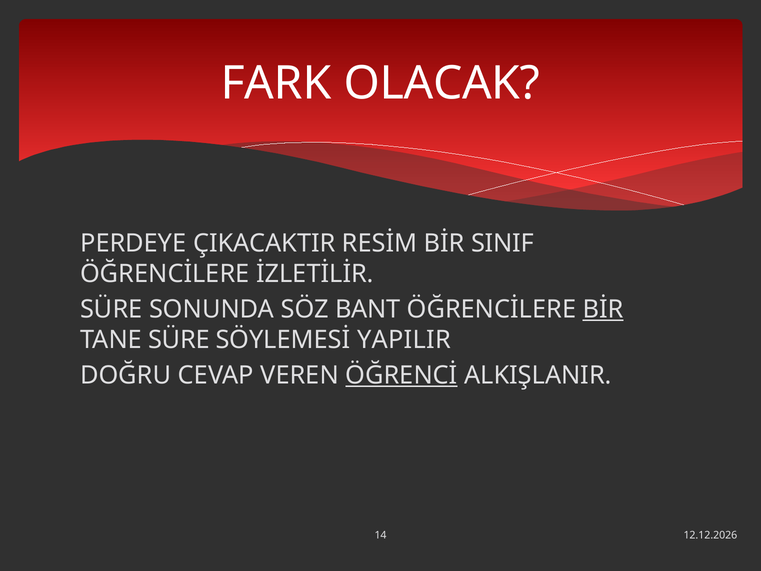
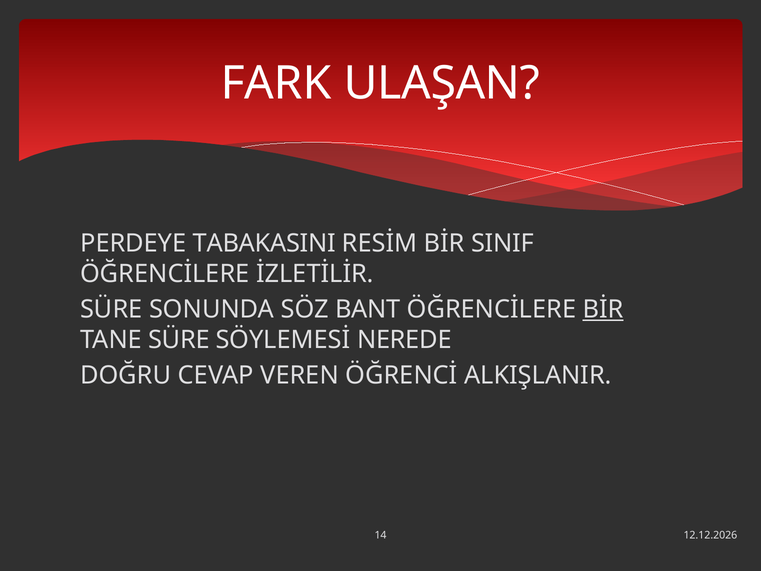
OLACAK: OLACAK -> ULAŞAN (442, 84)
ÇIKACAKTIR: ÇIKACAKTIR -> TABAKASINI (264, 243)
YAPILIR: YAPILIR -> NEREDE (404, 340)
ÖĞRENCİ underline: present -> none (401, 375)
